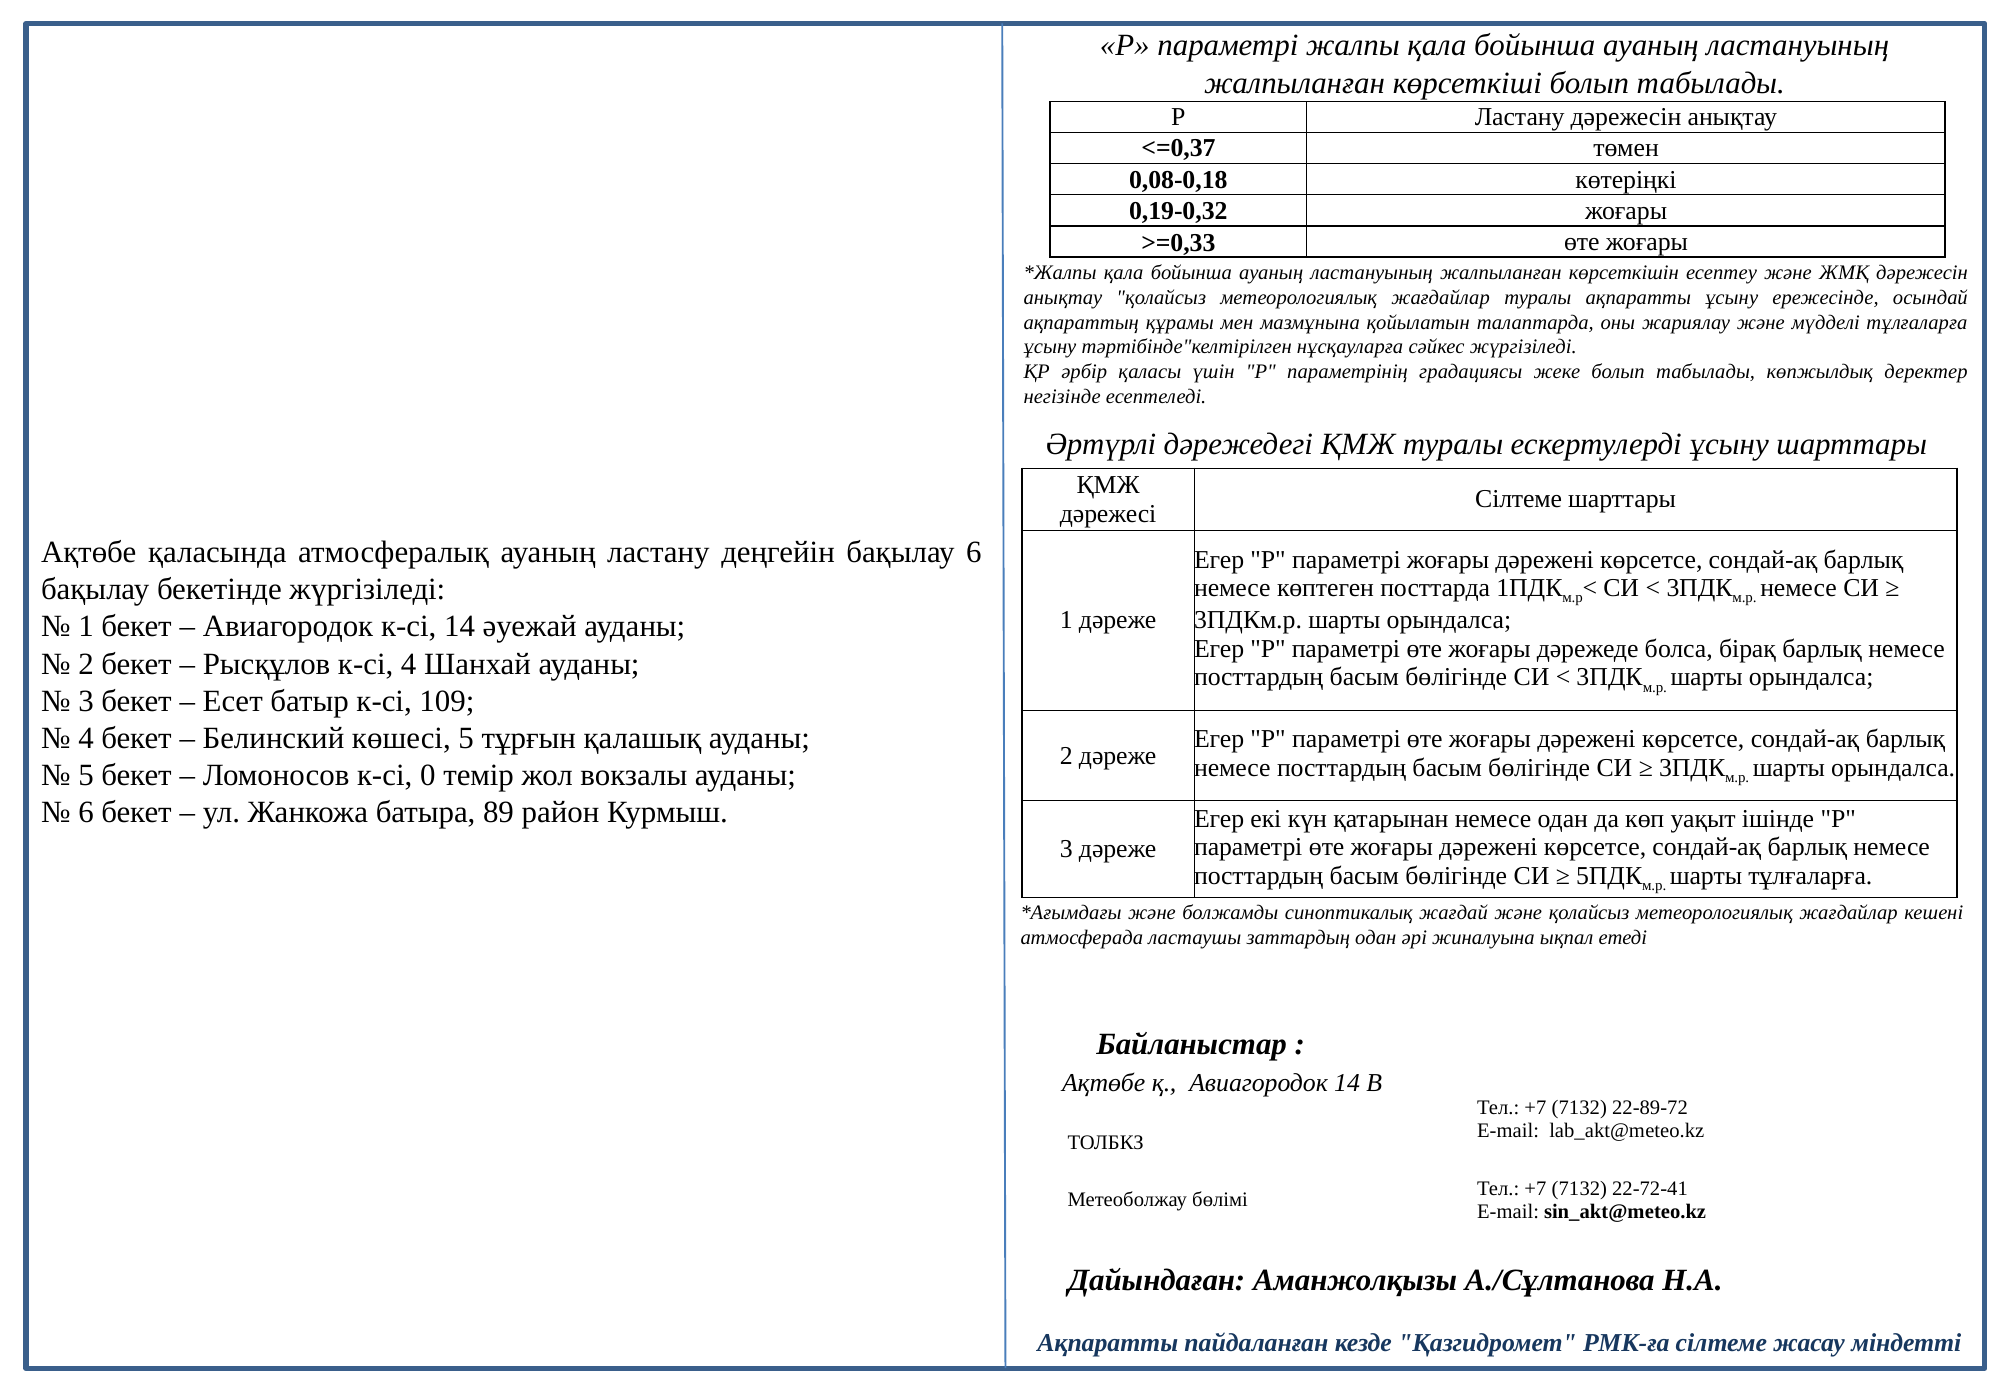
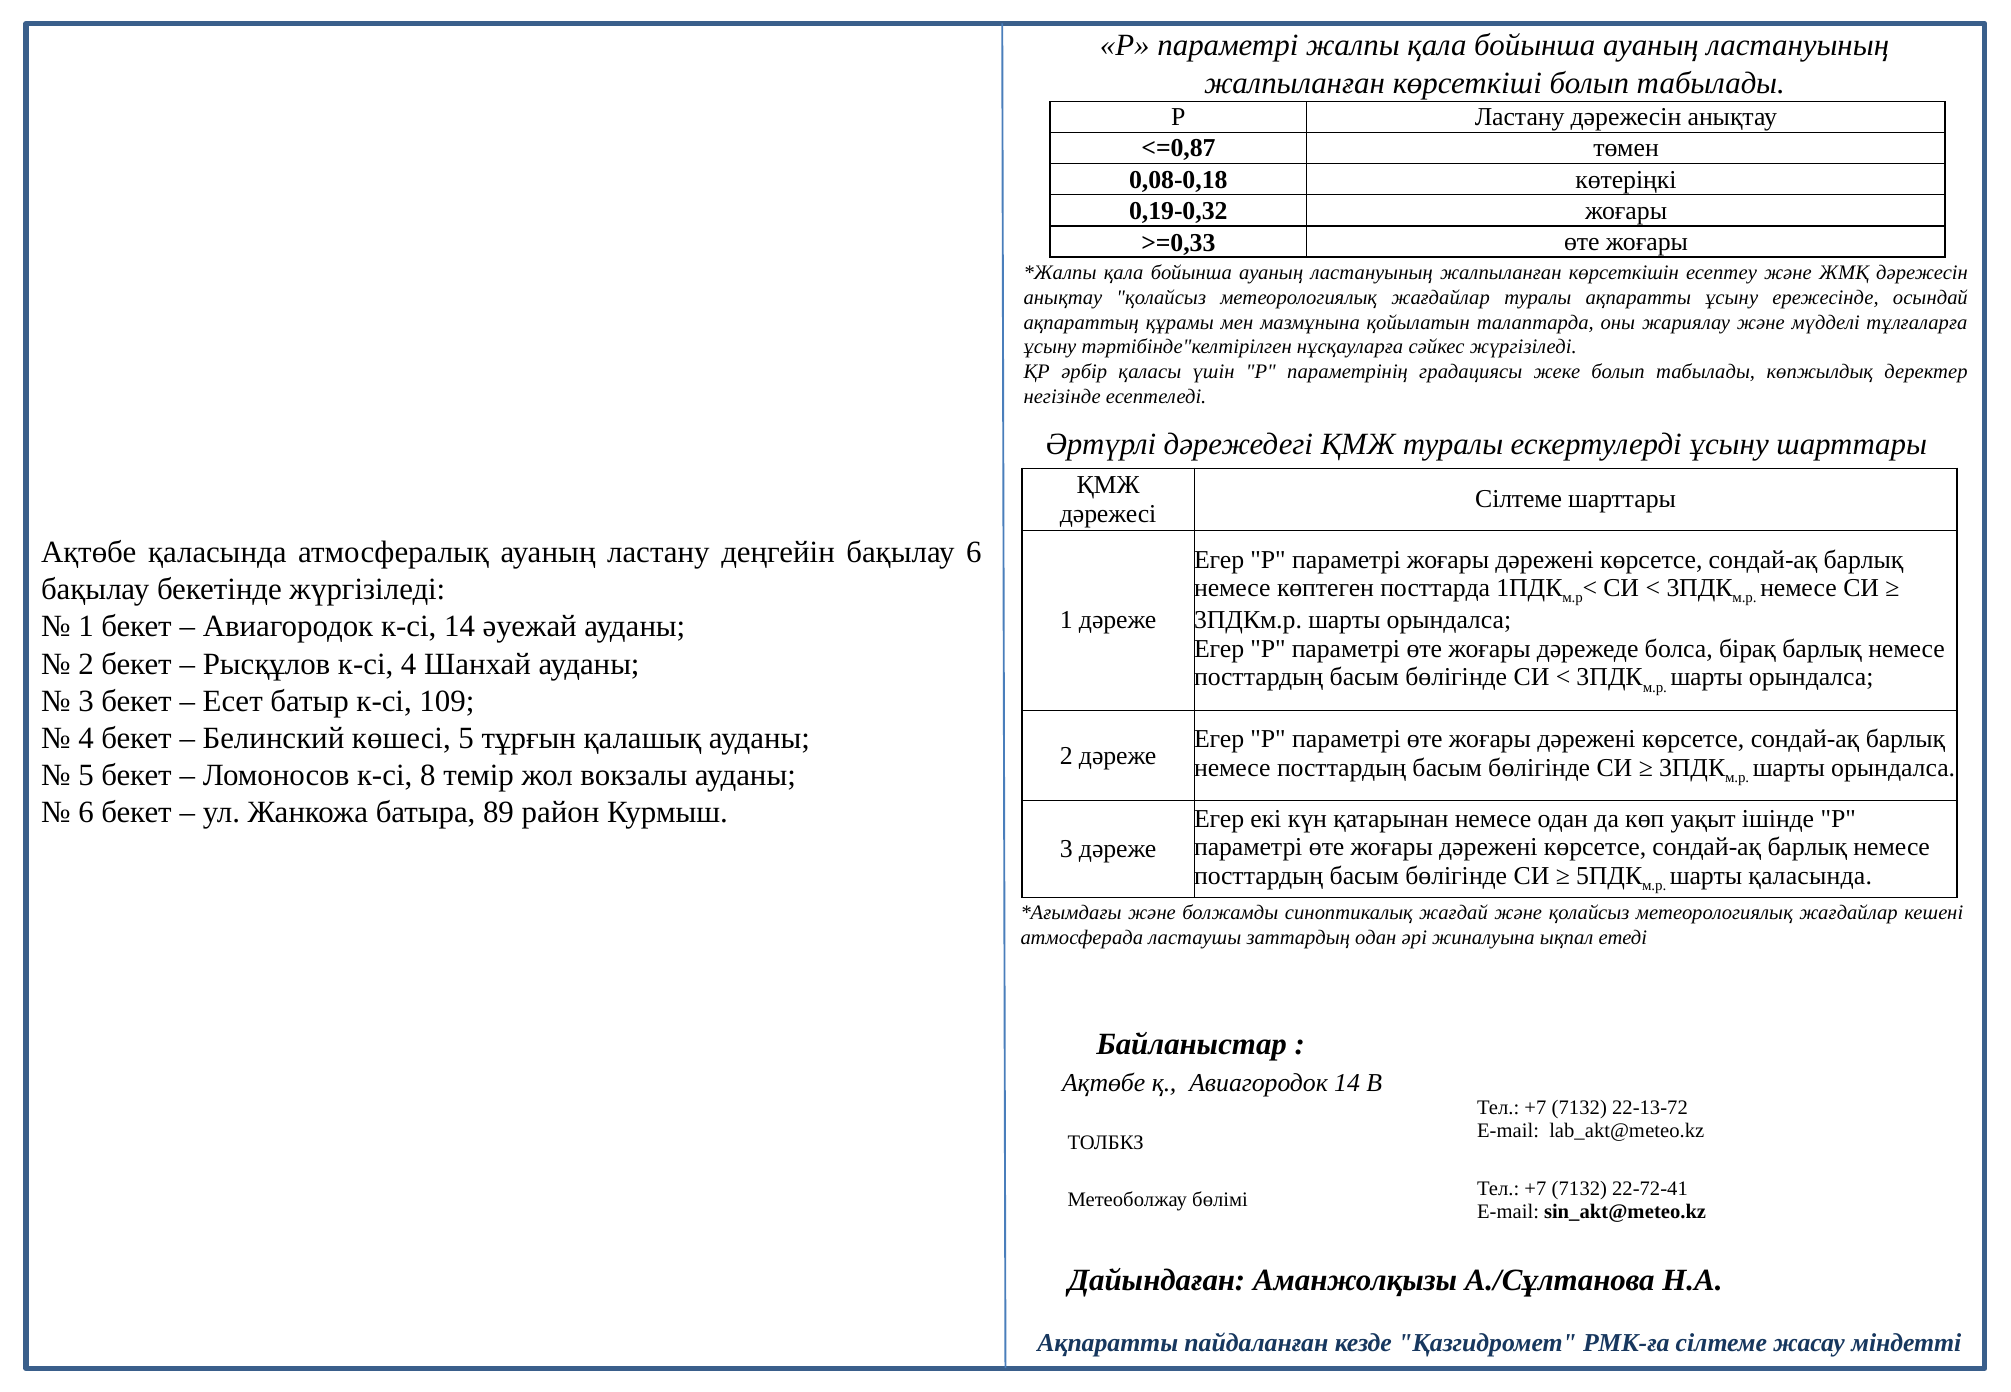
<=0,37: <=0,37 -> <=0,87 (1178, 148)
0: 0 -> 8 (428, 775)
шарты тұлғаларға: тұлғаларға -> қаласында (1810, 876)
22-89-72: 22-89-72 -> 22-13-72 (1650, 1108)
